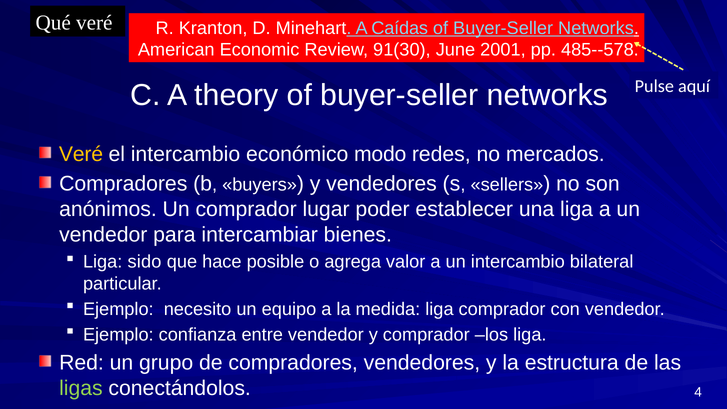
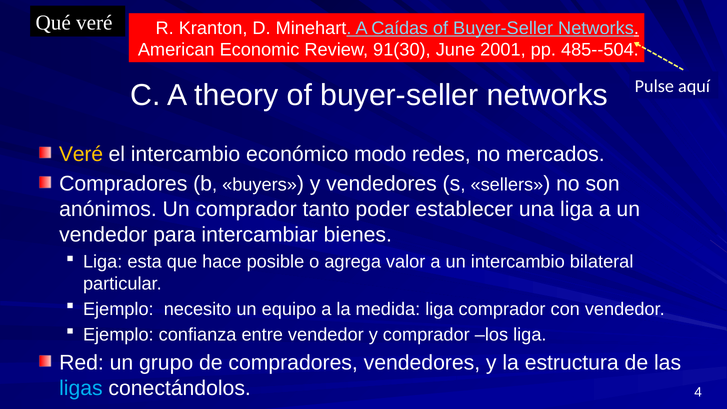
485--578: 485--578 -> 485--504 (600, 50)
lugar: lugar -> tanto (326, 209)
sido: sido -> esta (145, 262)
ligas colour: light green -> light blue (81, 388)
